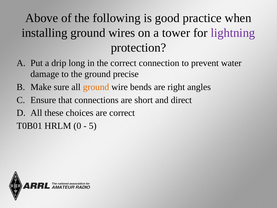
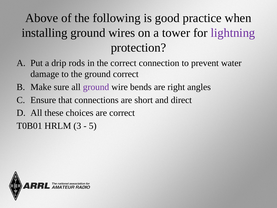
long: long -> rods (77, 63)
ground precise: precise -> correct (126, 74)
ground colour: orange -> purple (96, 87)
0: 0 -> 3 (77, 126)
